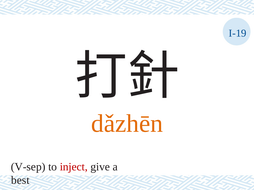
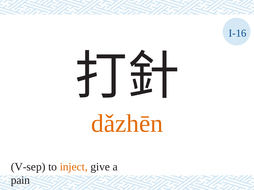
I-19: I-19 -> I-16 (238, 33)
inject colour: red -> orange (74, 167)
best: best -> pain (20, 181)
